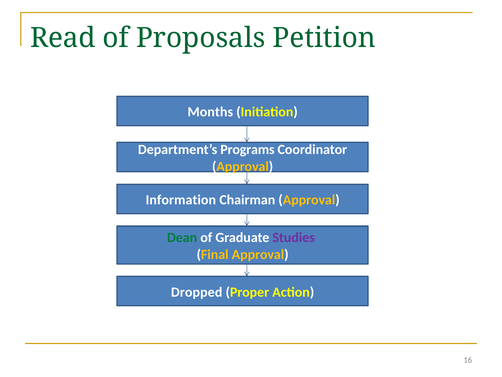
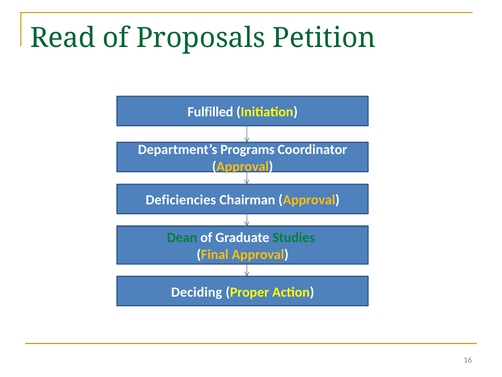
Months: Months -> Fulfilled (210, 112)
Information: Information -> Deficiencies (181, 200)
Studies colour: purple -> green (294, 237)
Dropped: Dropped -> Deciding (197, 292)
